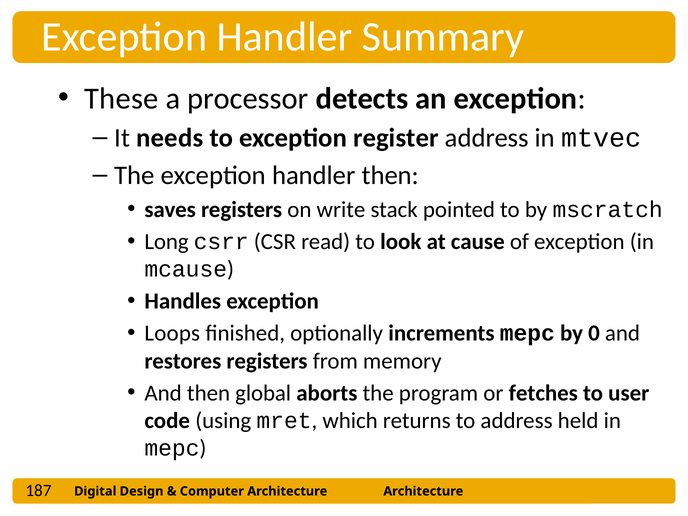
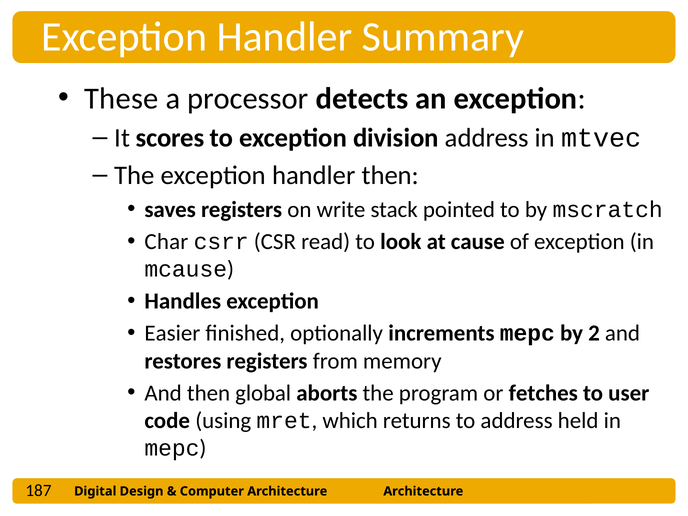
needs: needs -> scores (170, 138)
register: register -> division (396, 138)
Long: Long -> Char (166, 242)
Loops: Loops -> Easier (172, 333)
0: 0 -> 2 (594, 333)
